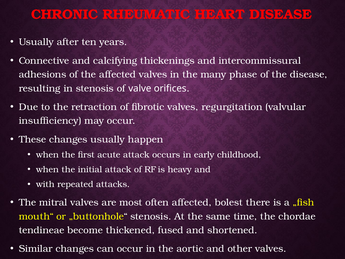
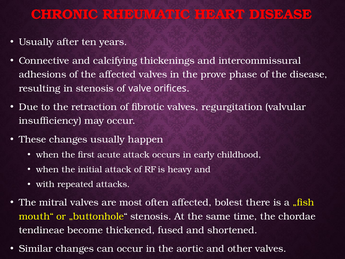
many: many -> prove (213, 74)
